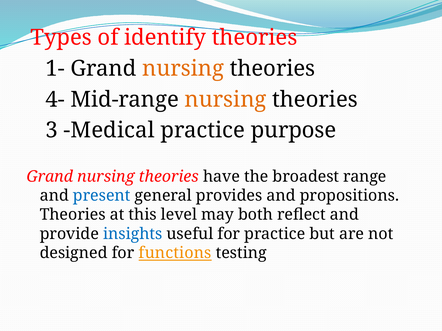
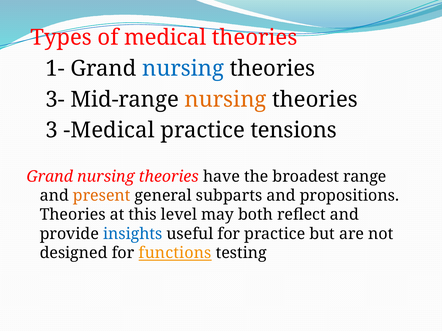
of identify: identify -> medical (165, 38)
nursing colour: orange -> blue (183, 69)
4-: 4- -> 3- (55, 100)
purpose: purpose -> tensions (294, 131)
present colour: blue -> orange (102, 196)
provides: provides -> subparts (229, 196)
